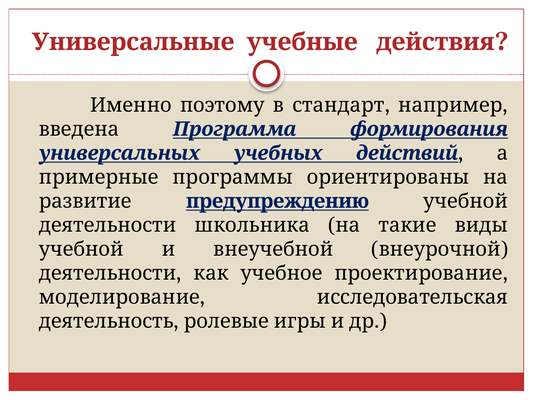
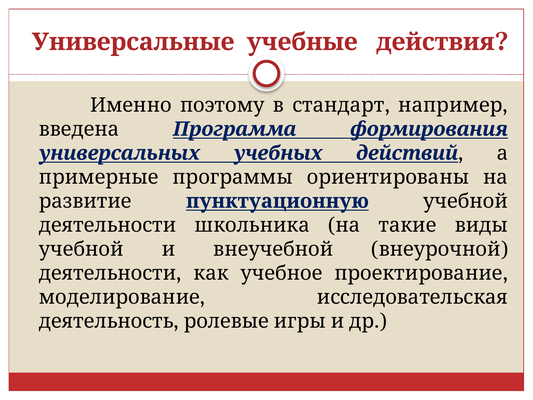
предупреждению: предупреждению -> пунктуационную (277, 201)
